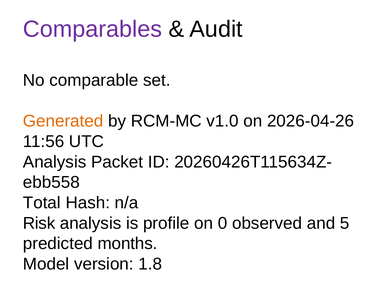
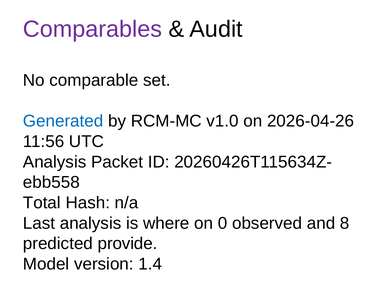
Generated colour: orange -> blue (63, 121)
Risk: Risk -> Last (39, 223)
profile: profile -> where (166, 223)
5: 5 -> 8 (345, 223)
months: months -> provide (128, 244)
1.8: 1.8 -> 1.4 (150, 264)
